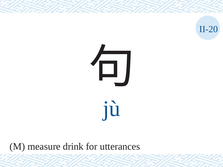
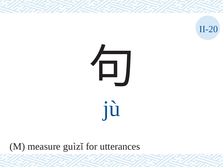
drink: drink -> guìzǐ (73, 147)
